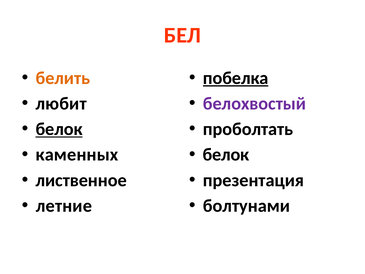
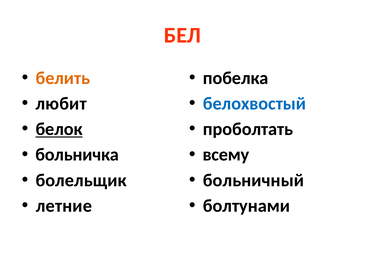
побелка underline: present -> none (236, 78)
белохвостый colour: purple -> blue (254, 103)
каменных: каменных -> больничка (77, 155)
белок: белок -> всему (226, 155)
лиственное: лиственное -> болельщик (81, 180)
презентация: презентация -> больничный (253, 180)
